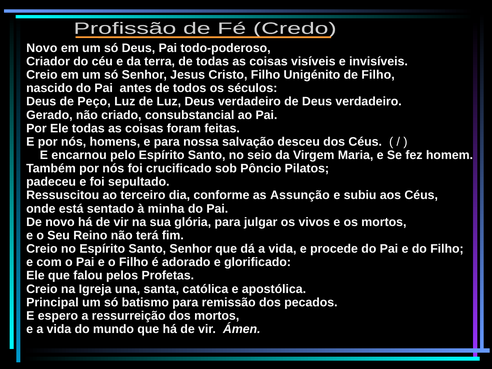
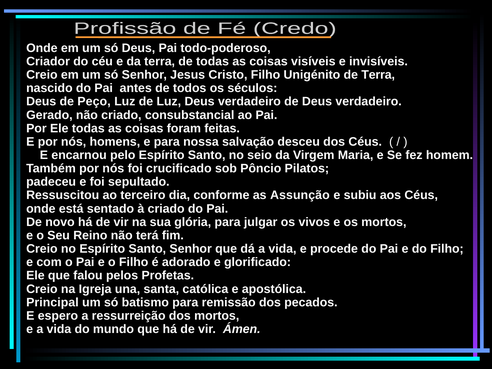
Novo: Novo -> Onde (42, 48)
de Filho: Filho -> Terra (378, 75)
à minha: minha -> criado (166, 209)
